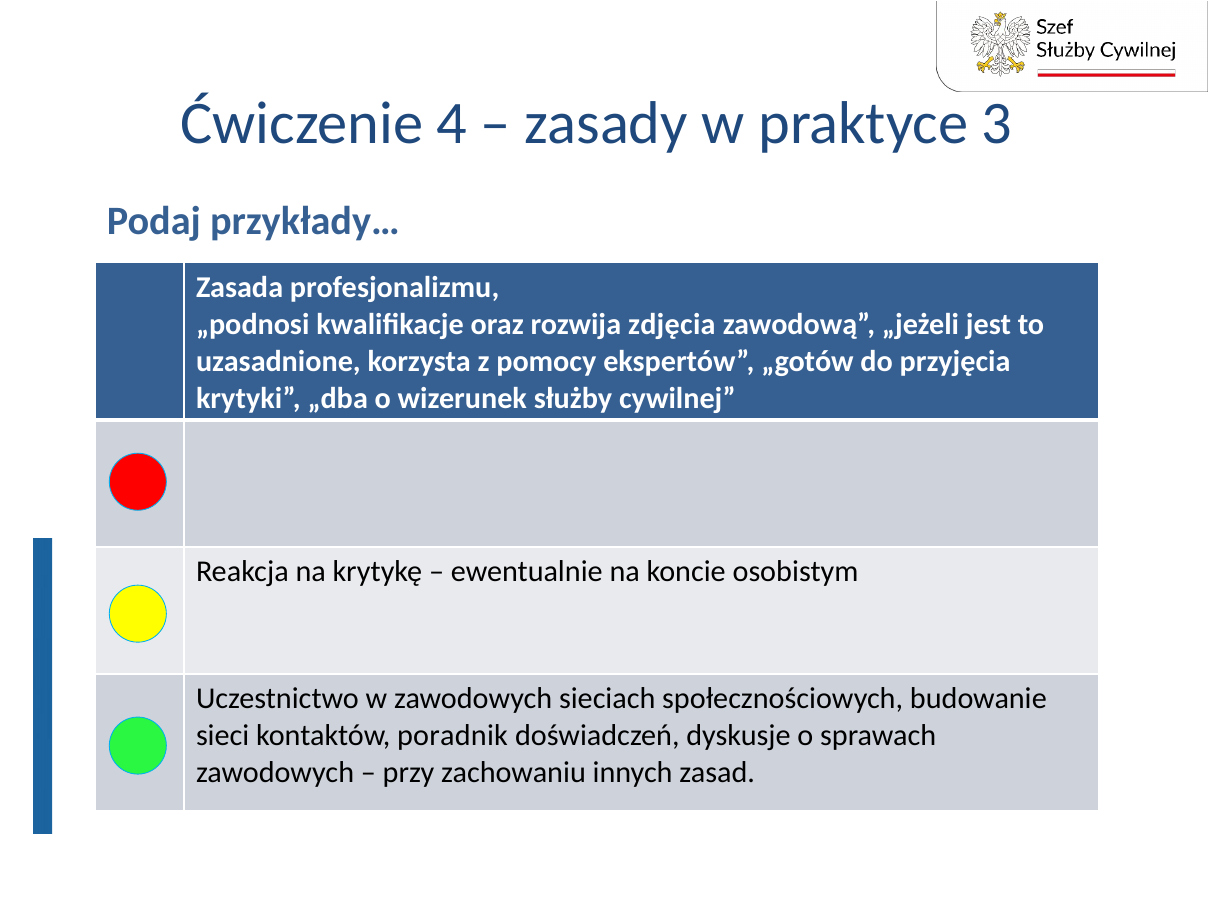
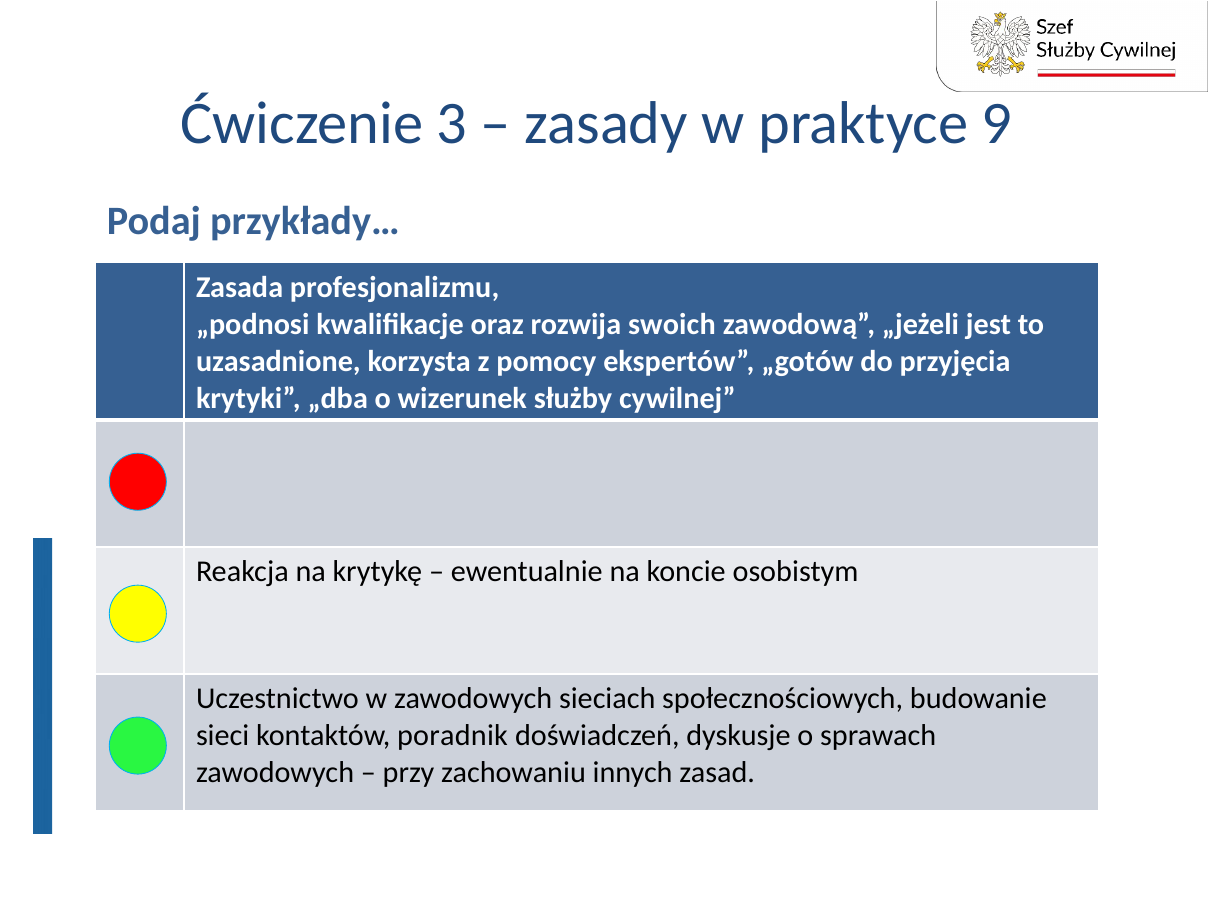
4: 4 -> 3 (452, 124)
3: 3 -> 9 (997, 124)
zdjęcia: zdjęcia -> swoich (672, 324)
